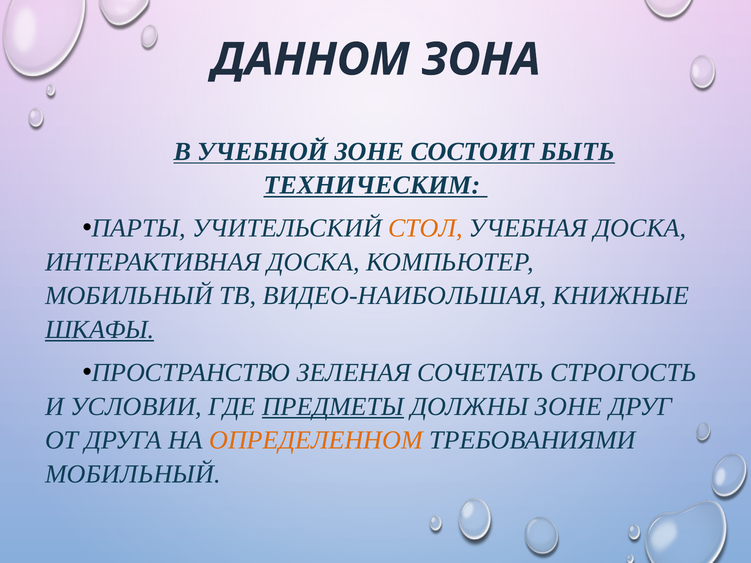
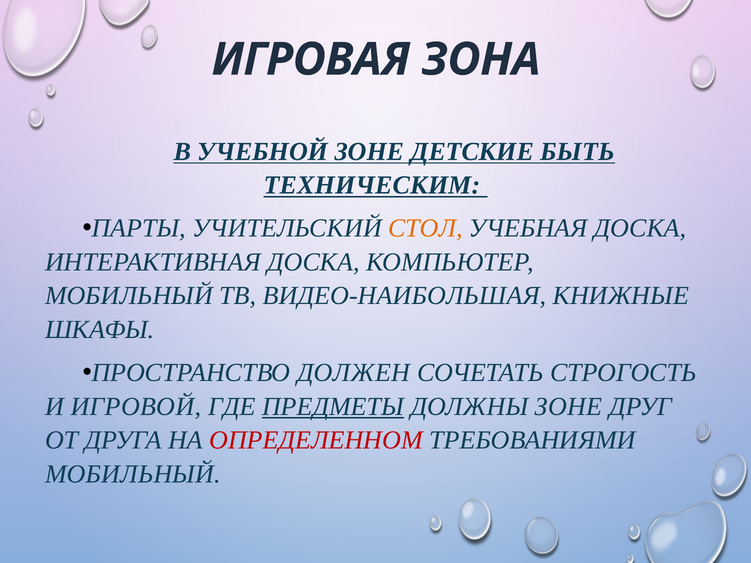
ДАННОМ: ДАННОМ -> ИГРОВАЯ (311, 60)
СОСТОИТ: СОСТОИТ -> ДЕТСКИЕ (472, 152)
ШКАФЫ underline: present -> none (100, 330)
ЗЕЛЕНАЯ: ЗЕЛЕНАЯ -> ДОЛЖЕН (354, 373)
УСЛОВИИ: УСЛОВИИ -> ИГРОВОЙ (136, 407)
ОПРЕДЕЛЕННОМ colour: orange -> red (316, 440)
